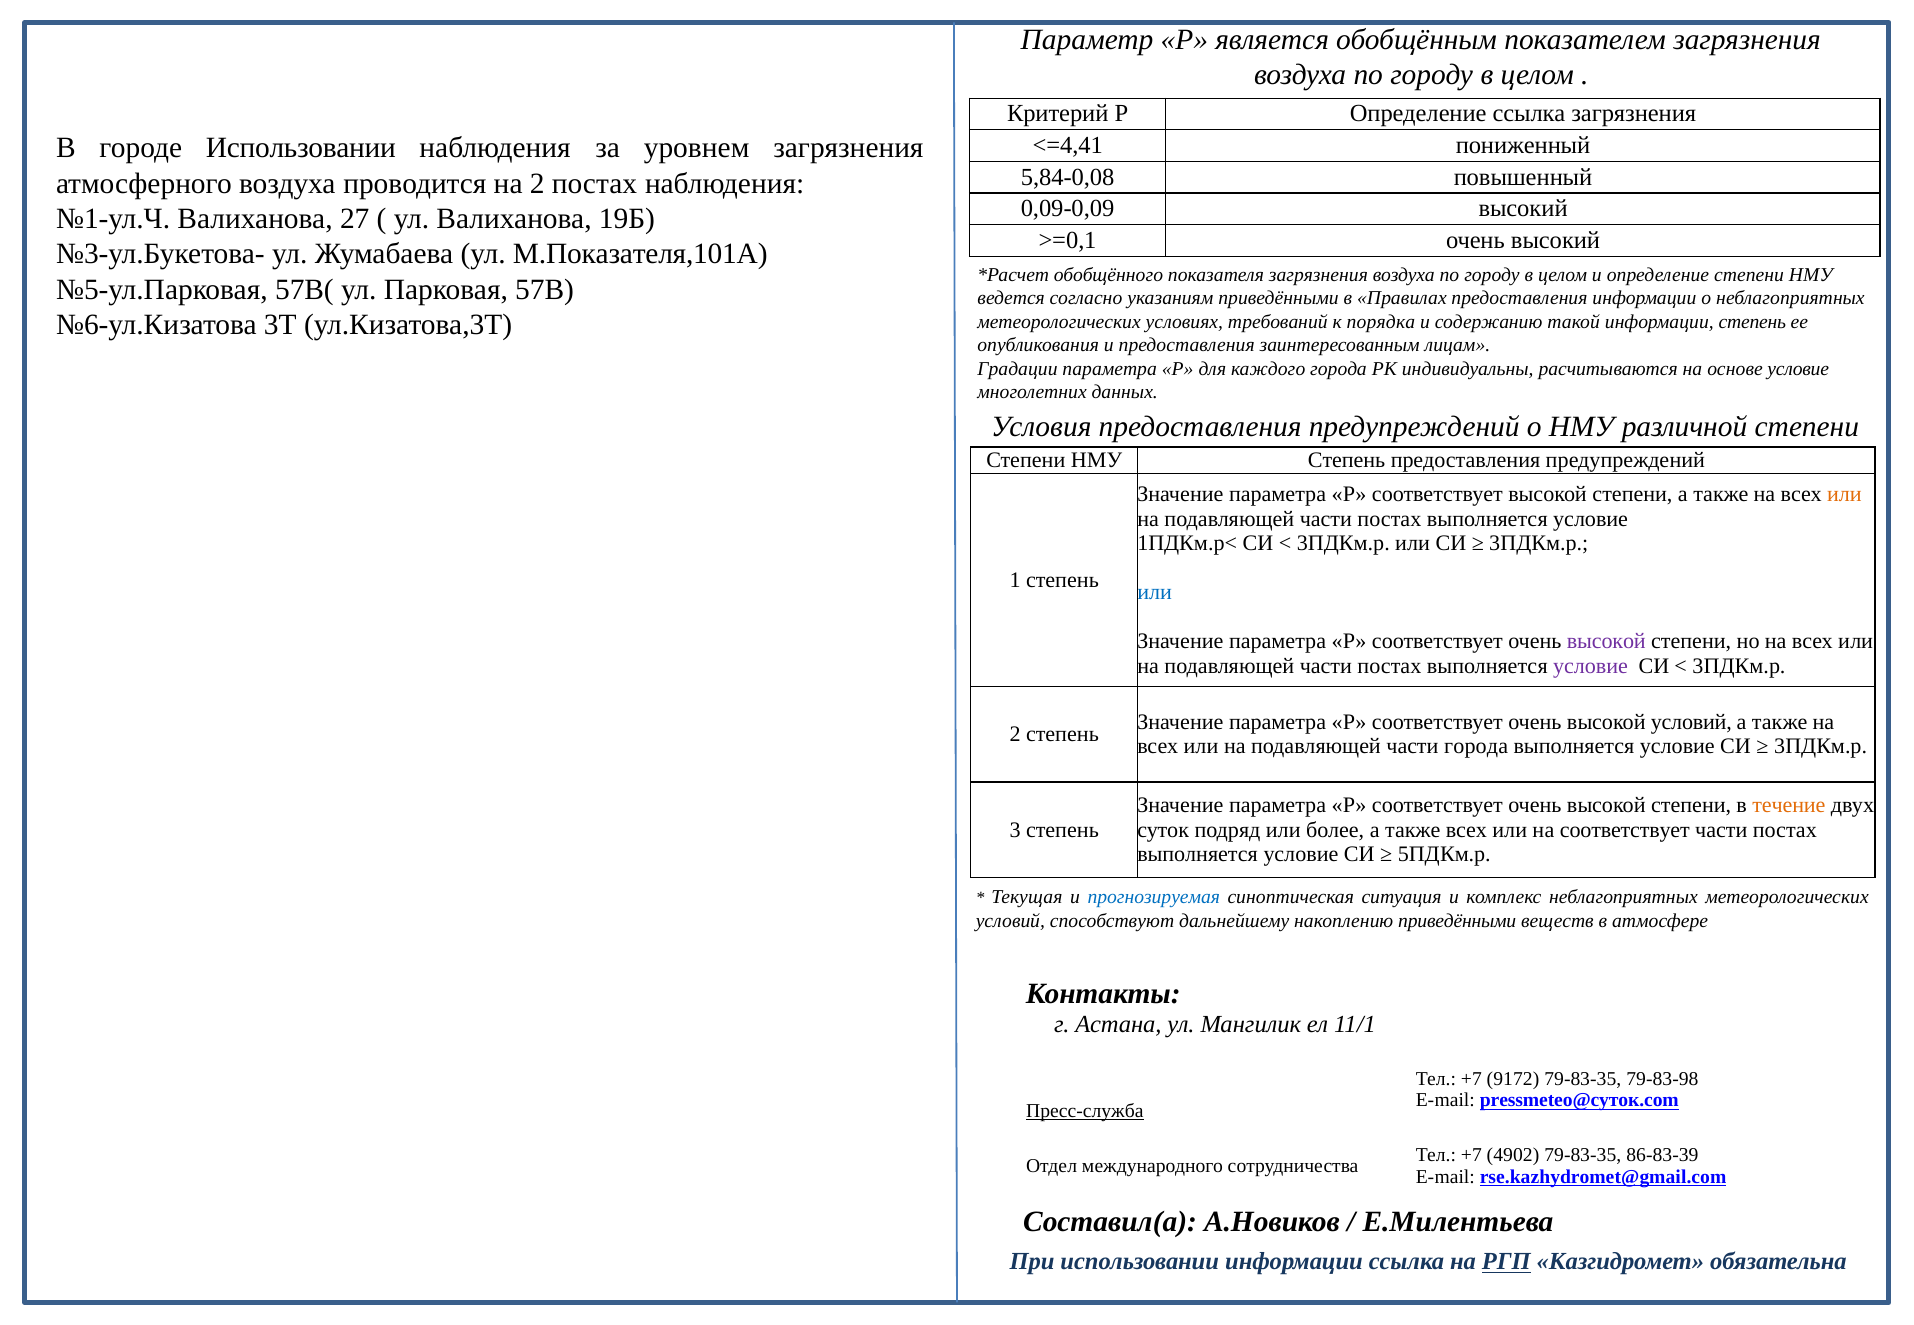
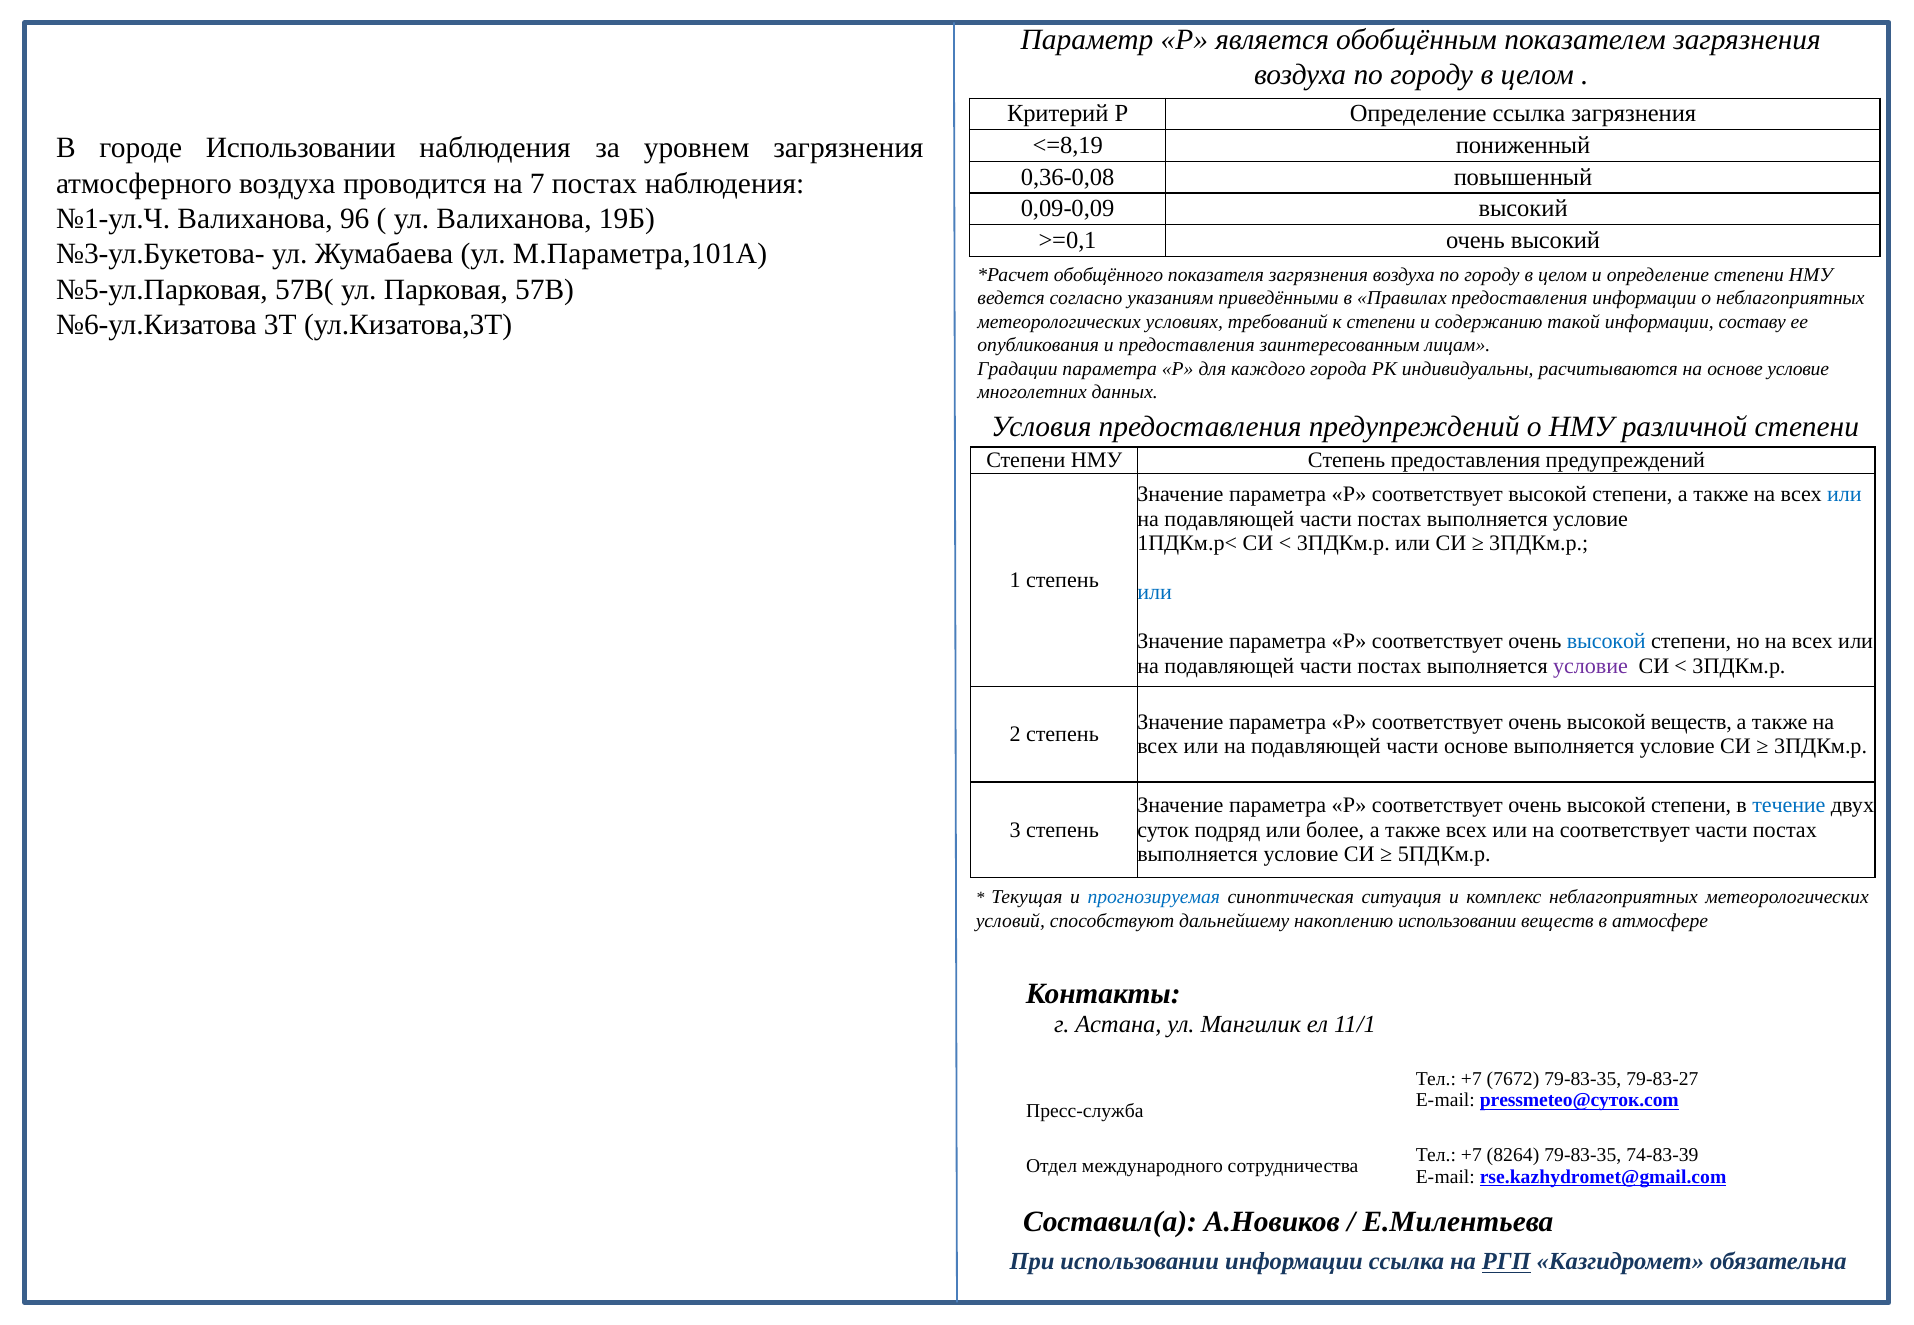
<=4,41: <=4,41 -> <=8,19 (1068, 145)
5,84-0,08: 5,84-0,08 -> 0,36-0,08 (1068, 177)
на 2: 2 -> 7 (537, 184)
27: 27 -> 96 (355, 219)
М.Показателя,101А: М.Показателя,101А -> М.Параметра,101А (640, 254)
к порядка: порядка -> степени (1381, 322)
информации степень: степень -> составу (1752, 322)
или colour: orange -> blue (1844, 494)
высокой colour: purple -> blue (1606, 641)
высокой условий: условий -> веществ (1691, 722)
части города: города -> основе (1476, 747)
течение colour: orange -> blue (1789, 806)
накоплению приведёнными: приведёнными -> использовании (1457, 921)
9172: 9172 -> 7672 (1513, 1079)
79-83-98: 79-83-98 -> 79-83-27 (1662, 1079)
Пресс-служба underline: present -> none (1085, 1111)
4902: 4902 -> 8264 (1513, 1155)
86-83-39: 86-83-39 -> 74-83-39 (1662, 1155)
